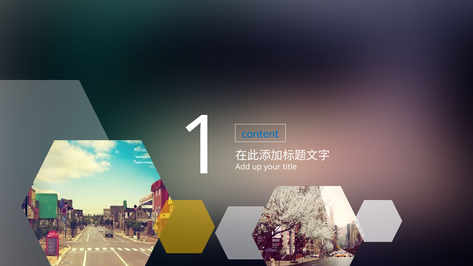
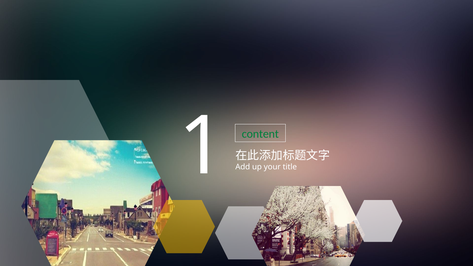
content colour: blue -> green (260, 134)
